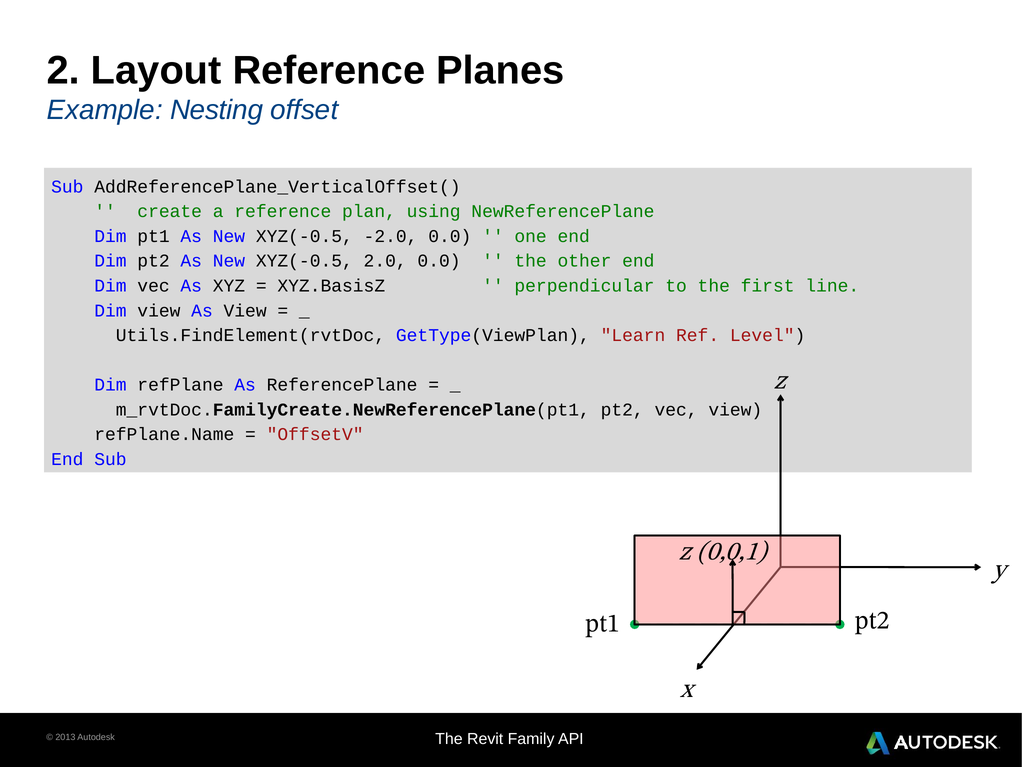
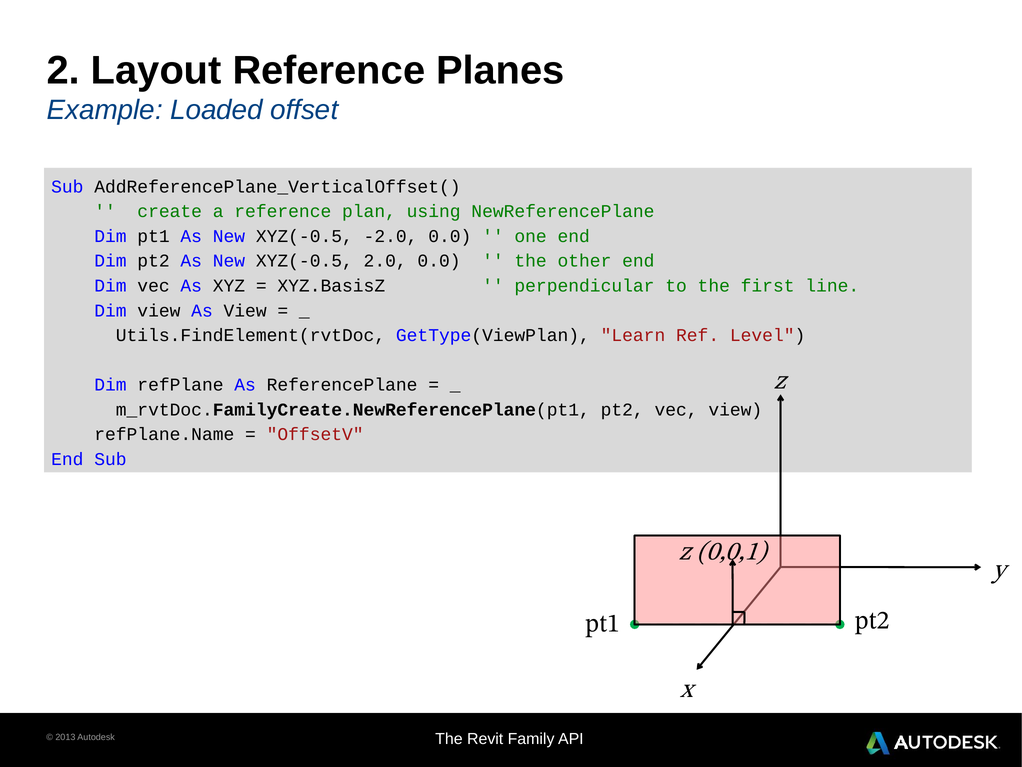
Nesting: Nesting -> Loaded (217, 110)
